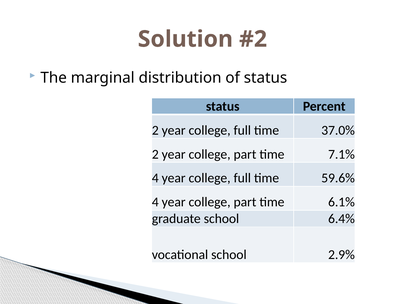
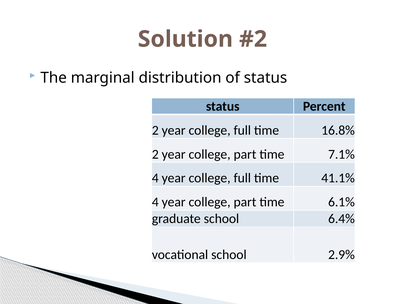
37.0%: 37.0% -> 16.8% (338, 130)
59.6%: 59.6% -> 41.1% (338, 178)
